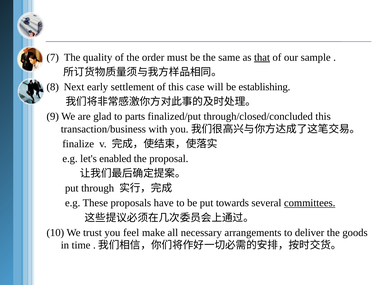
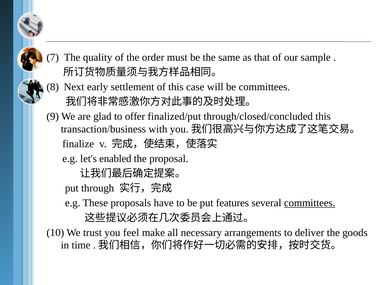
that underline: present -> none (262, 57)
be establishing: establishing -> committees (264, 87)
parts: parts -> offer (135, 116)
towards: towards -> features (232, 203)
